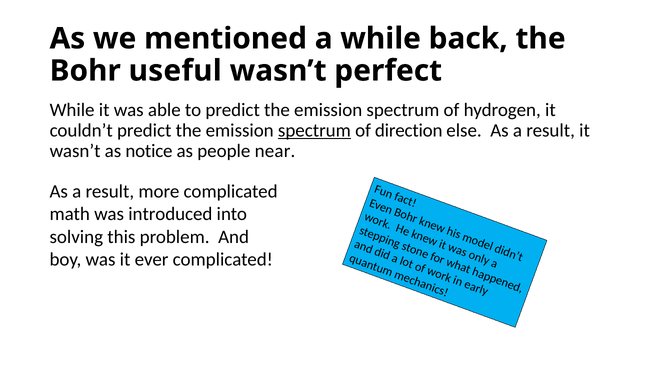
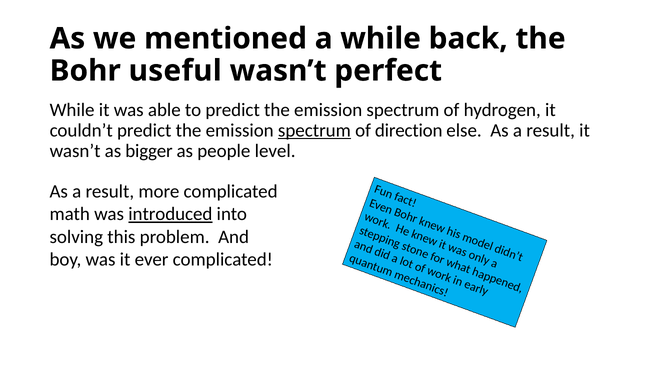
notice: notice -> bigger (149, 151)
near: near -> level (275, 151)
introduced underline: none -> present (170, 214)
